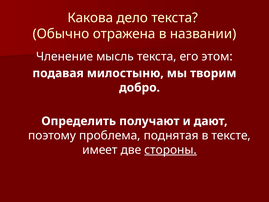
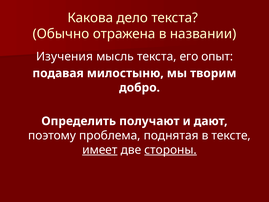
Членение: Членение -> Изучения (65, 56)
этом: этом -> опыт (217, 56)
имеет underline: none -> present (100, 150)
